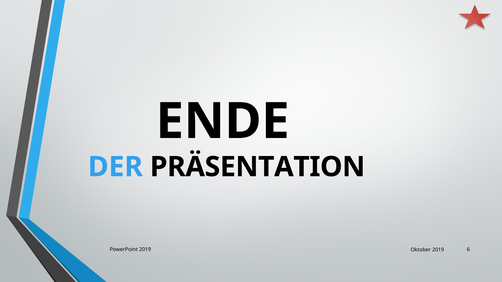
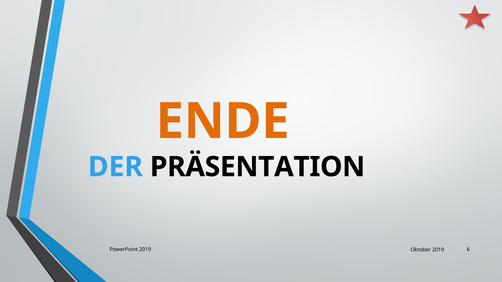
ENDE colour: black -> orange (223, 122)
